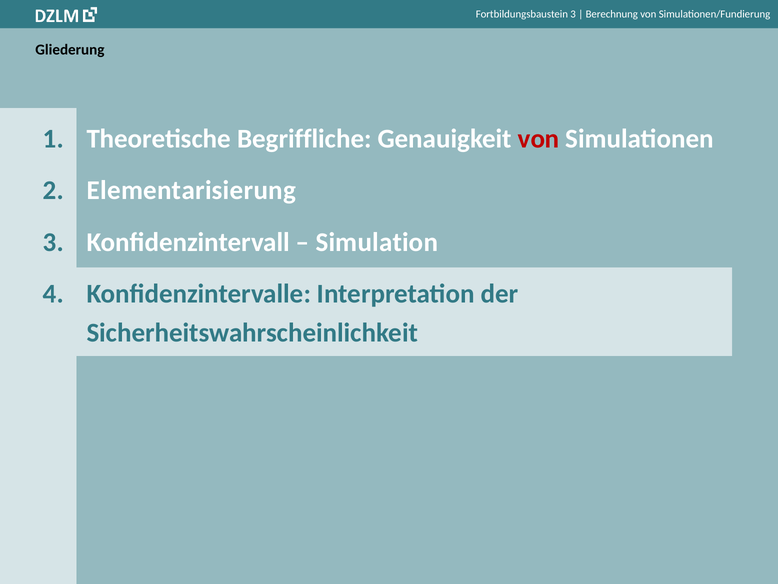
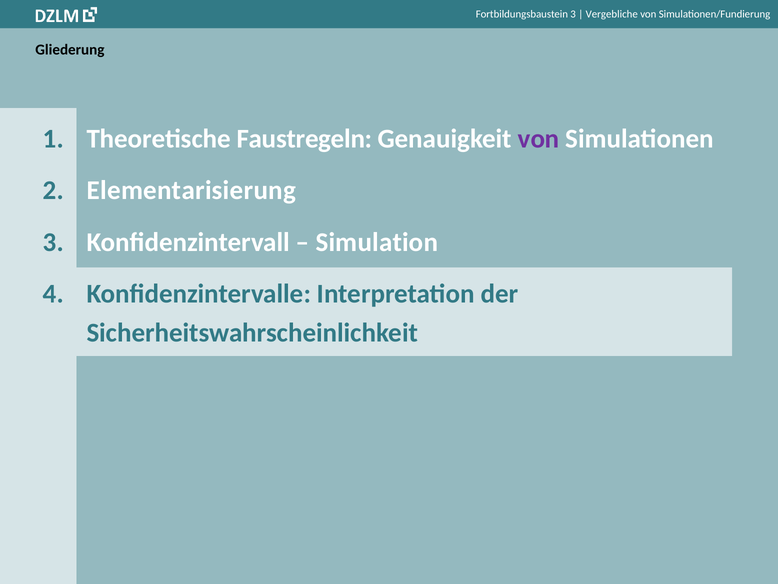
Berechnung: Berechnung -> Vergebliche (612, 14)
Begriffliche: Begriffliche -> Faustregeln (305, 139)
von colour: red -> purple (539, 139)
